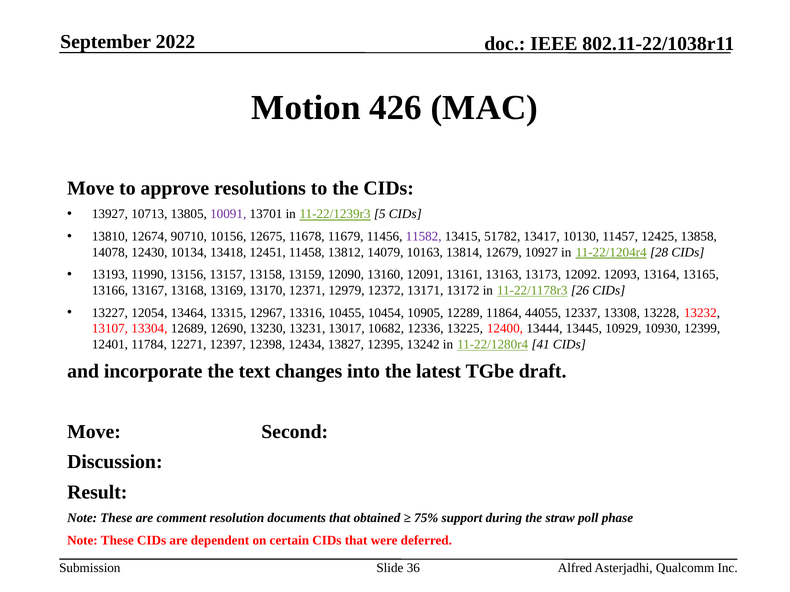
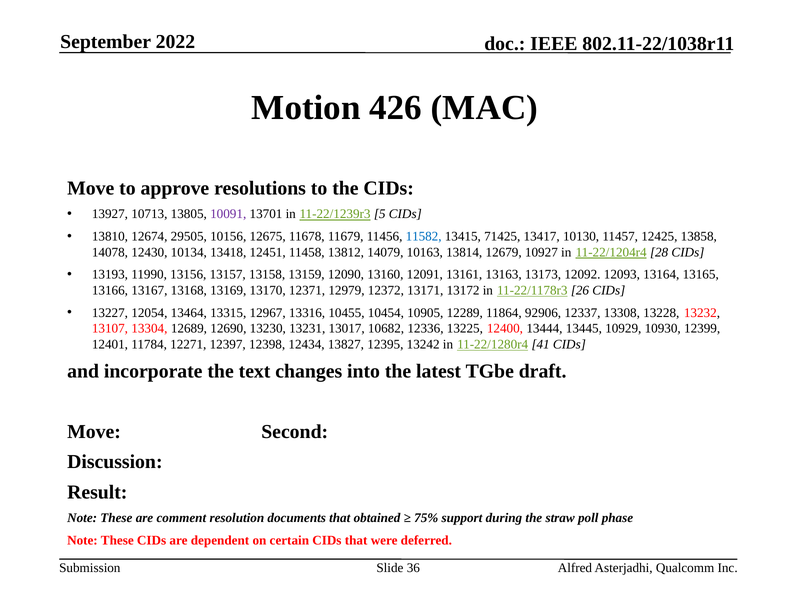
90710: 90710 -> 29505 (189, 237)
11582 colour: purple -> blue (424, 237)
51782: 51782 -> 71425 (502, 237)
44055: 44055 -> 92906 (543, 313)
